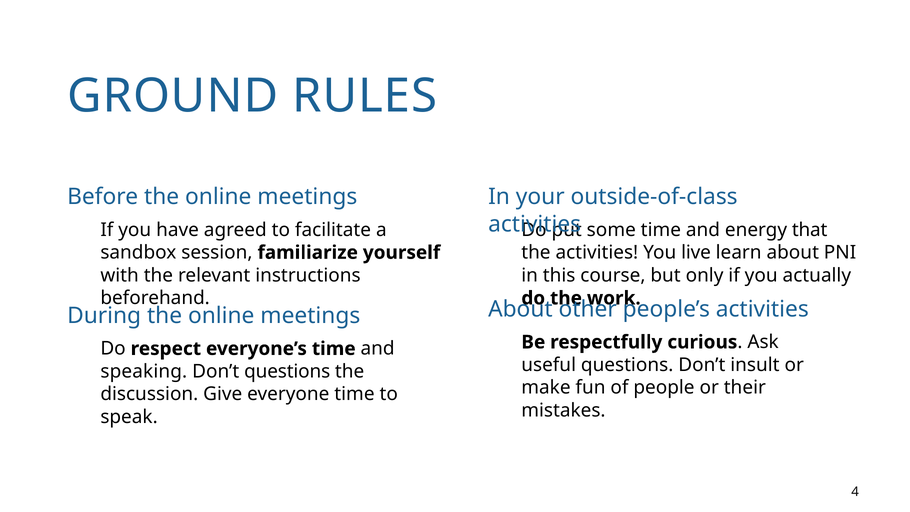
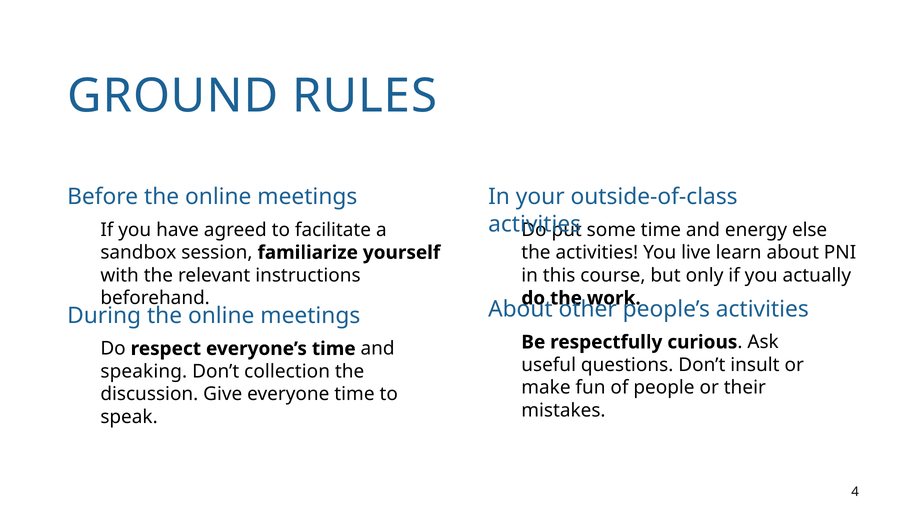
that: that -> else (810, 230)
Don’t questions: questions -> collection (287, 371)
